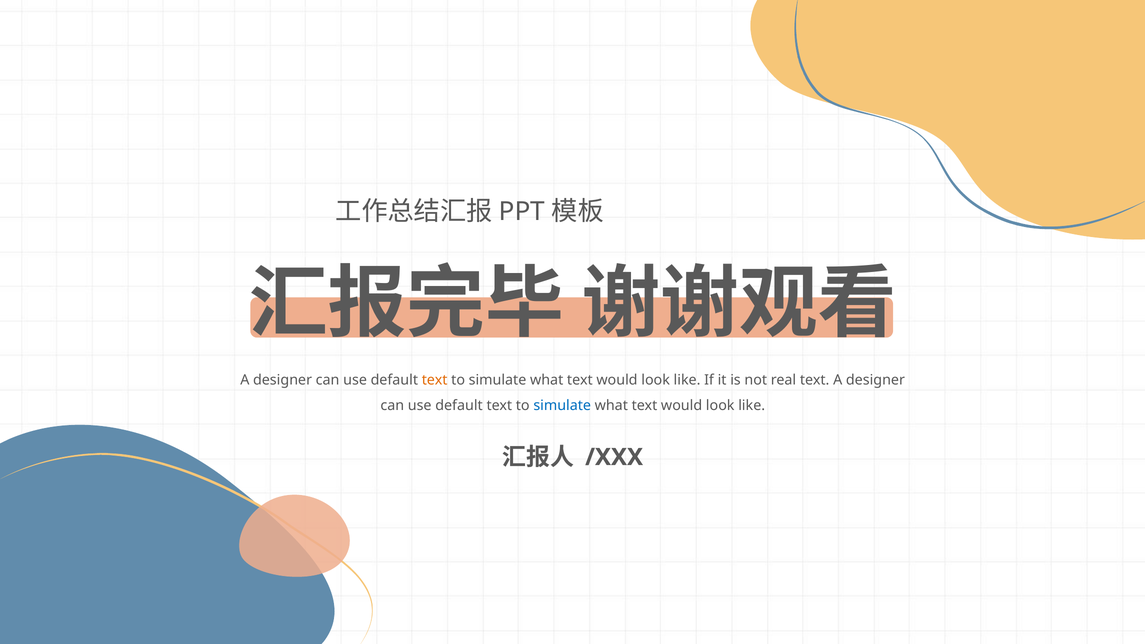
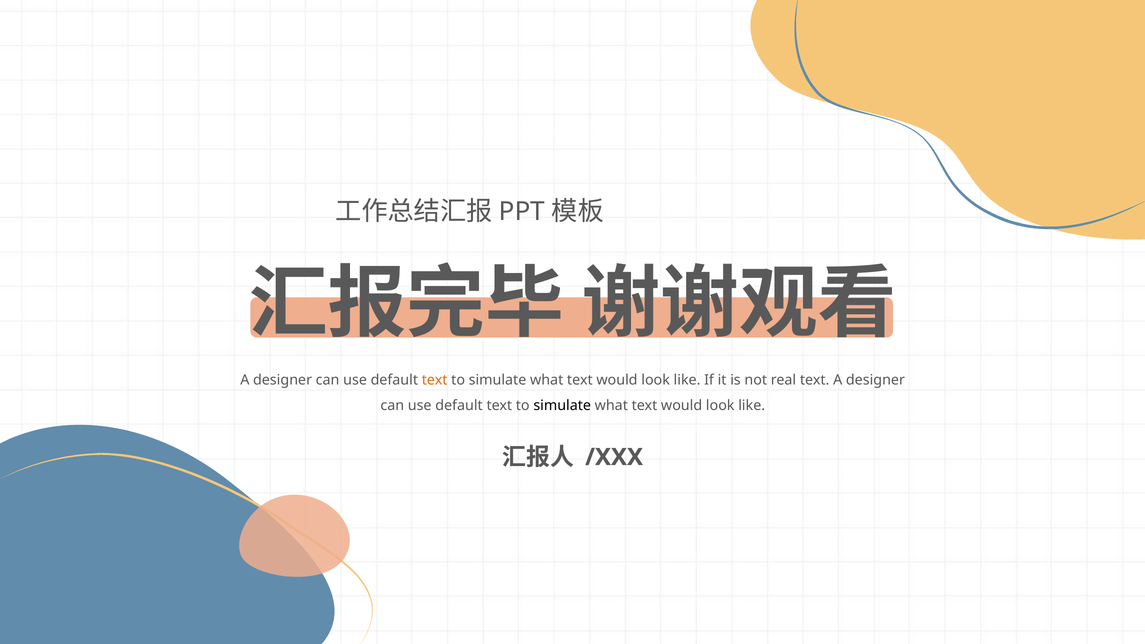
simulate colour: blue -> black (562, 406)
